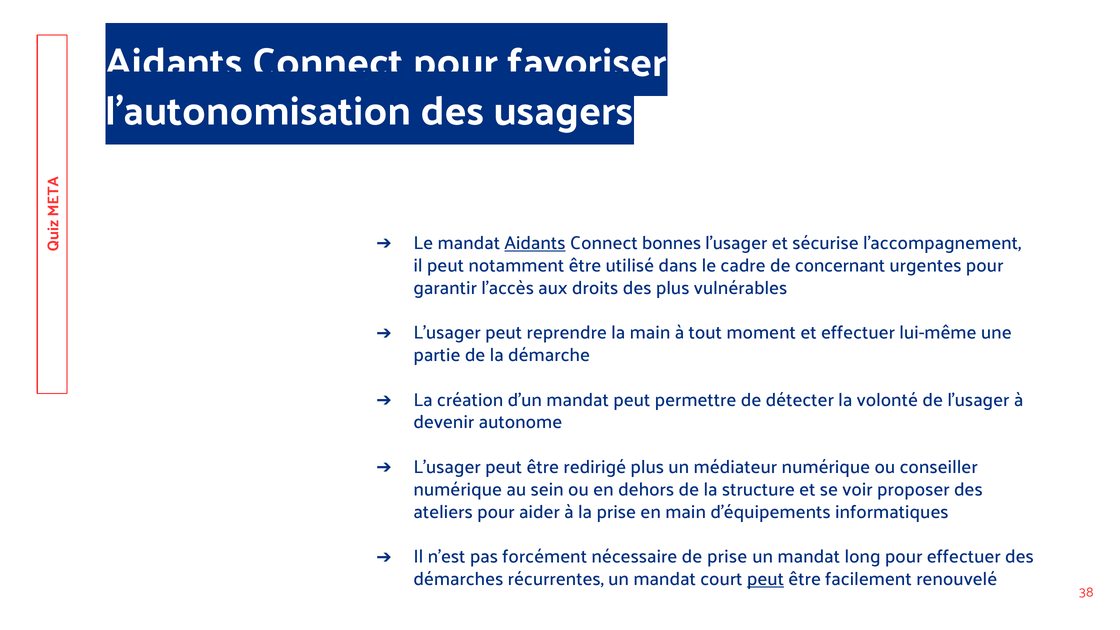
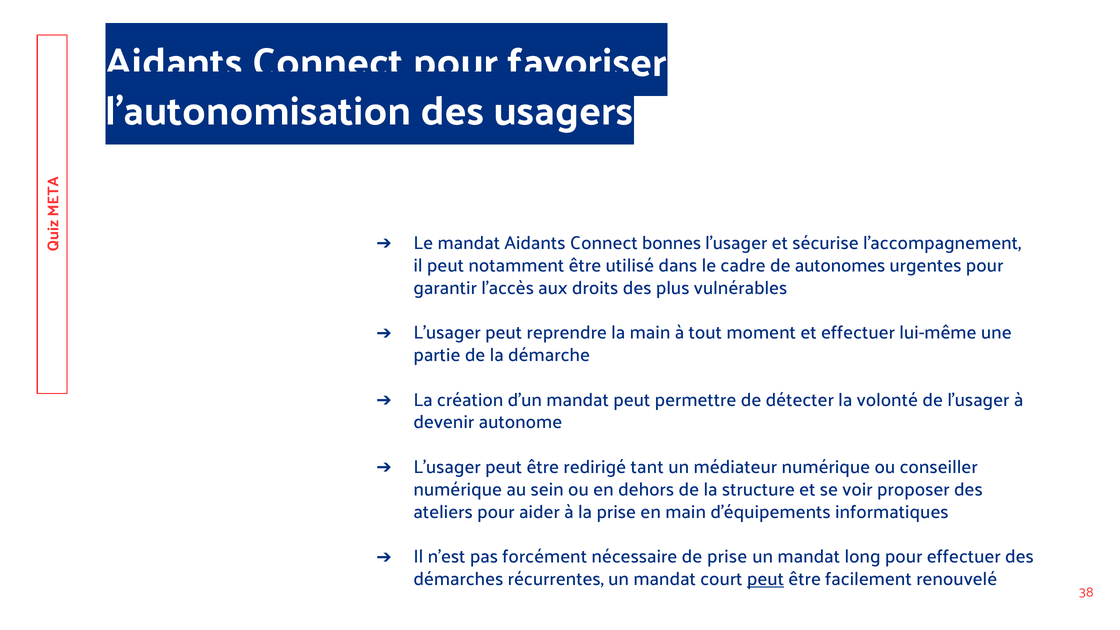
Aidants underline: present -> none (535, 243)
concernant: concernant -> autonomes (840, 265)
redirigé plus: plus -> tant (647, 467)
